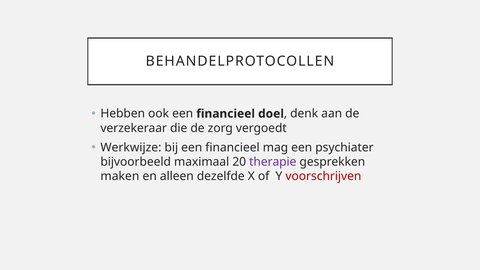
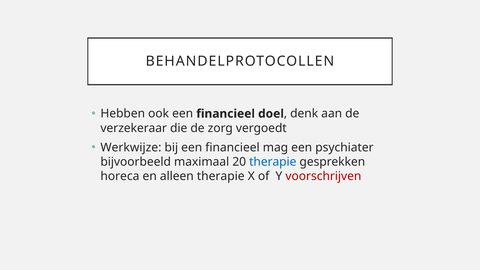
therapie colour: purple -> blue (273, 162)
maken: maken -> horeca (120, 176)
alleen dezelfde: dezelfde -> therapie (221, 176)
